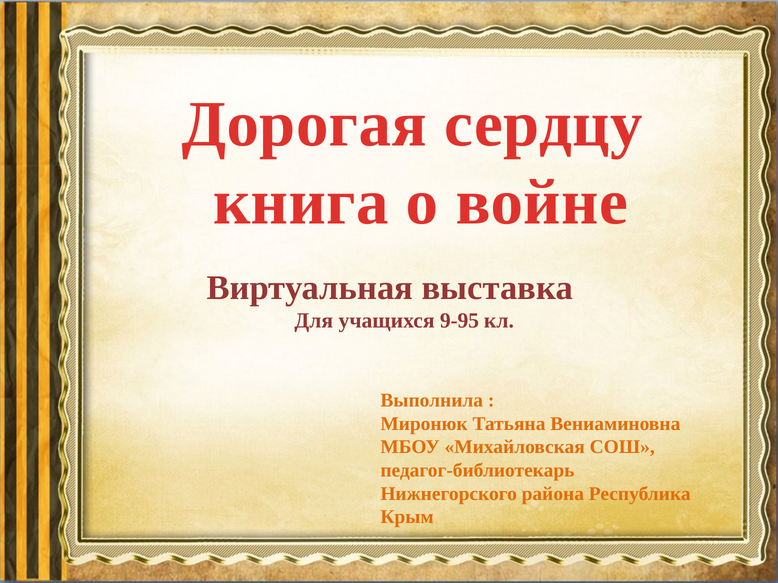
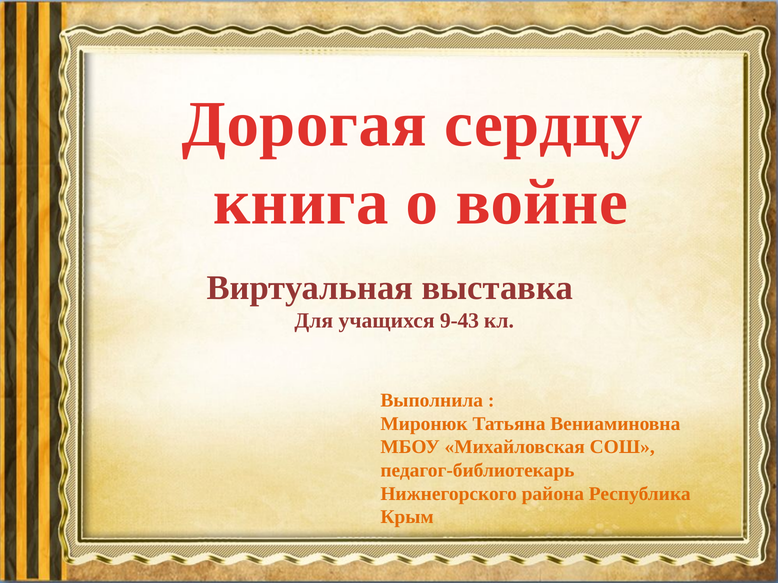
9-95: 9-95 -> 9-43 (459, 321)
